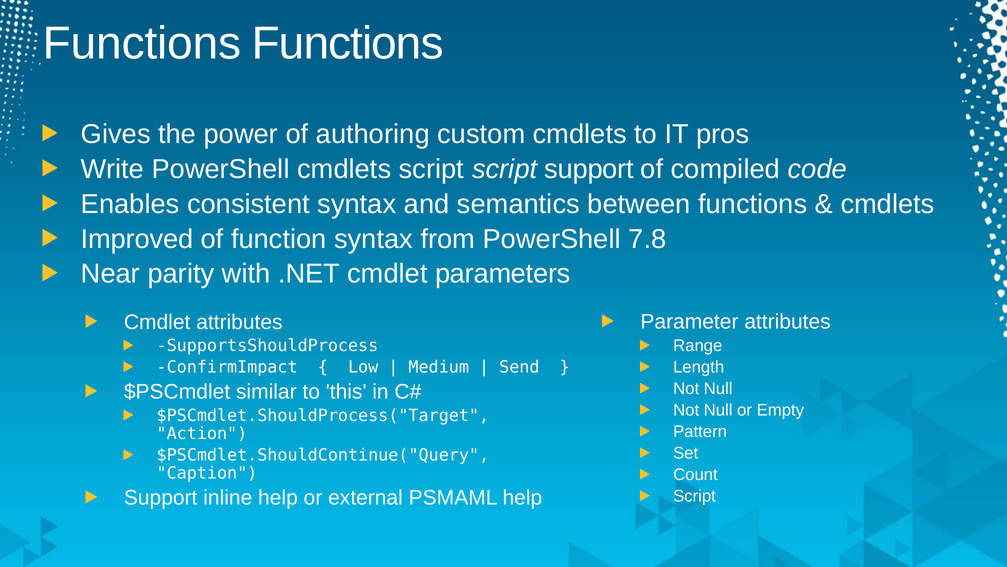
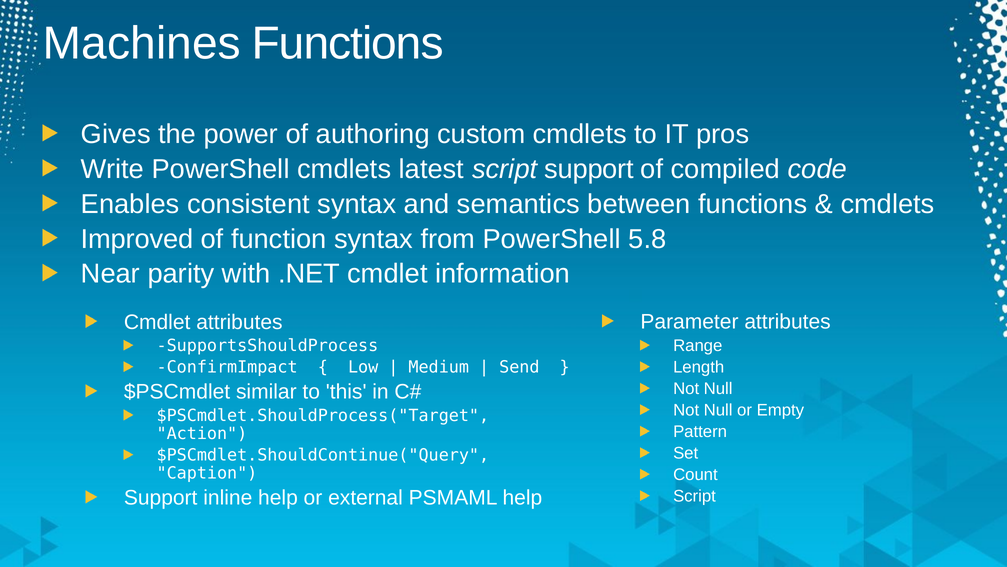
Functions: Functions -> Machines (142, 44)
cmdlets script: script -> latest (431, 169)
7.8: 7.8 -> 5.8 (647, 239)
parameters: parameters -> information (503, 274)
